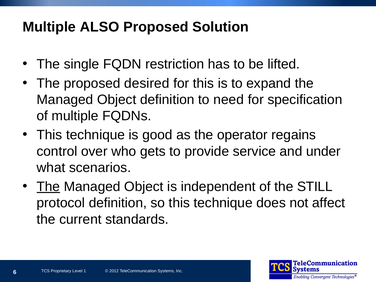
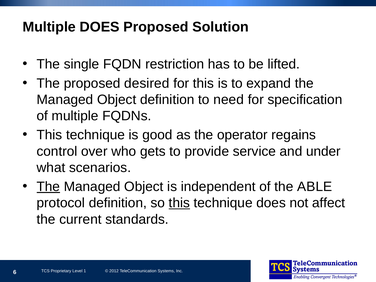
Multiple ALSO: ALSO -> DOES (100, 27)
STILL: STILL -> ABLE (315, 187)
this underline: none -> present (179, 203)
